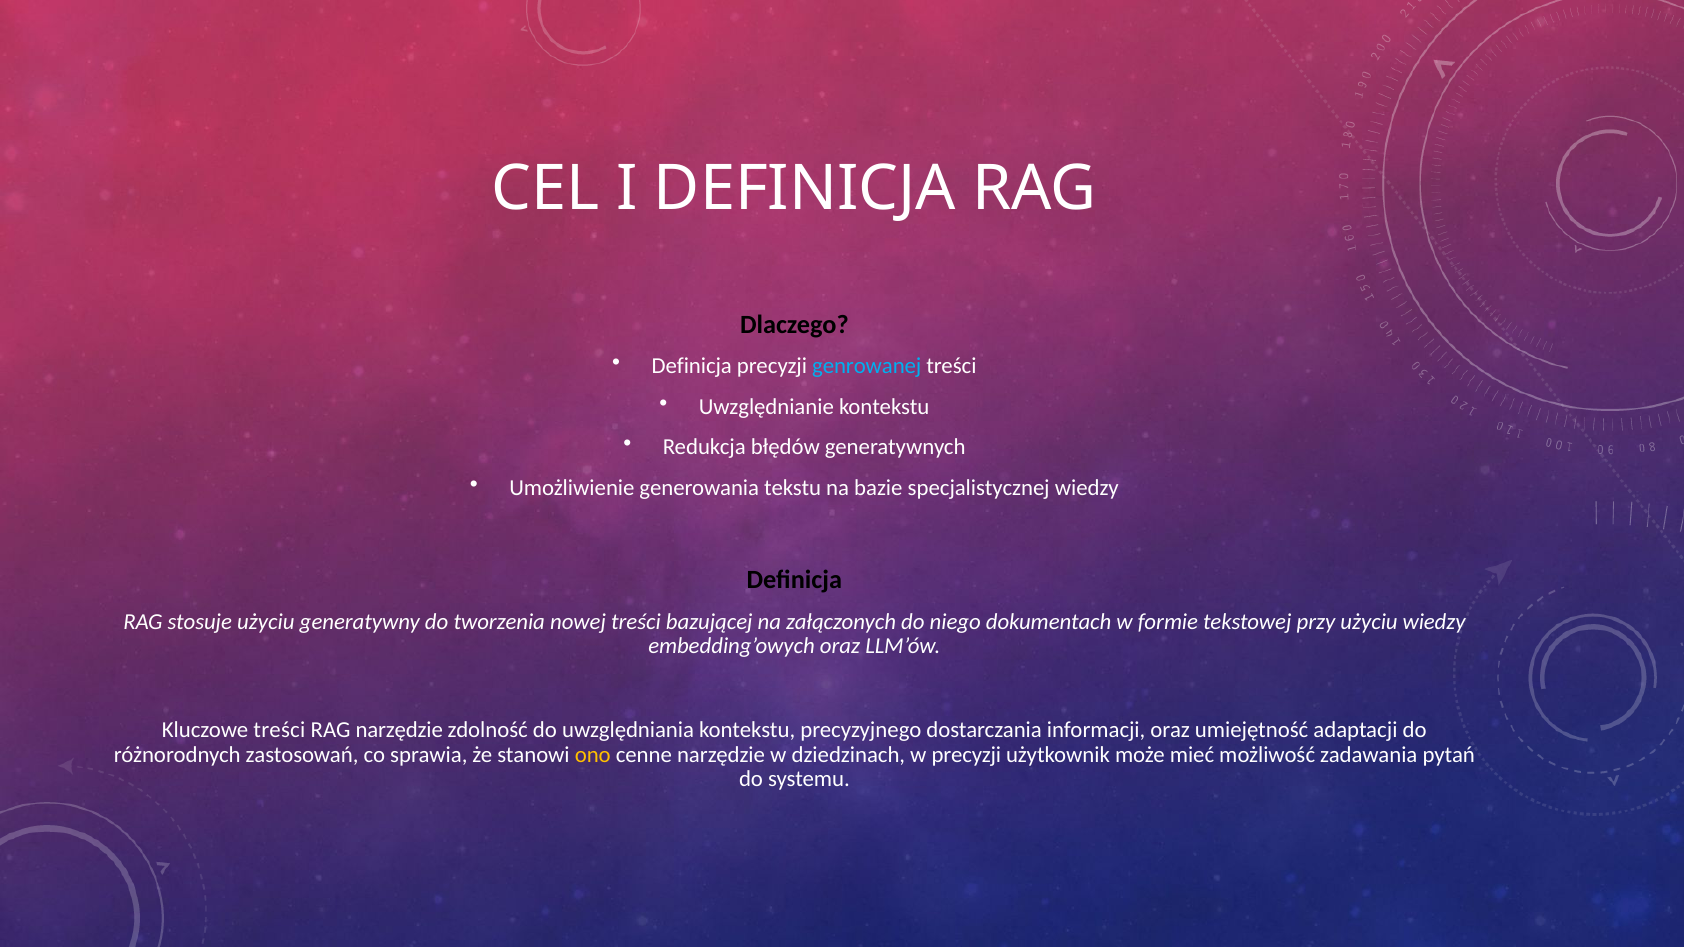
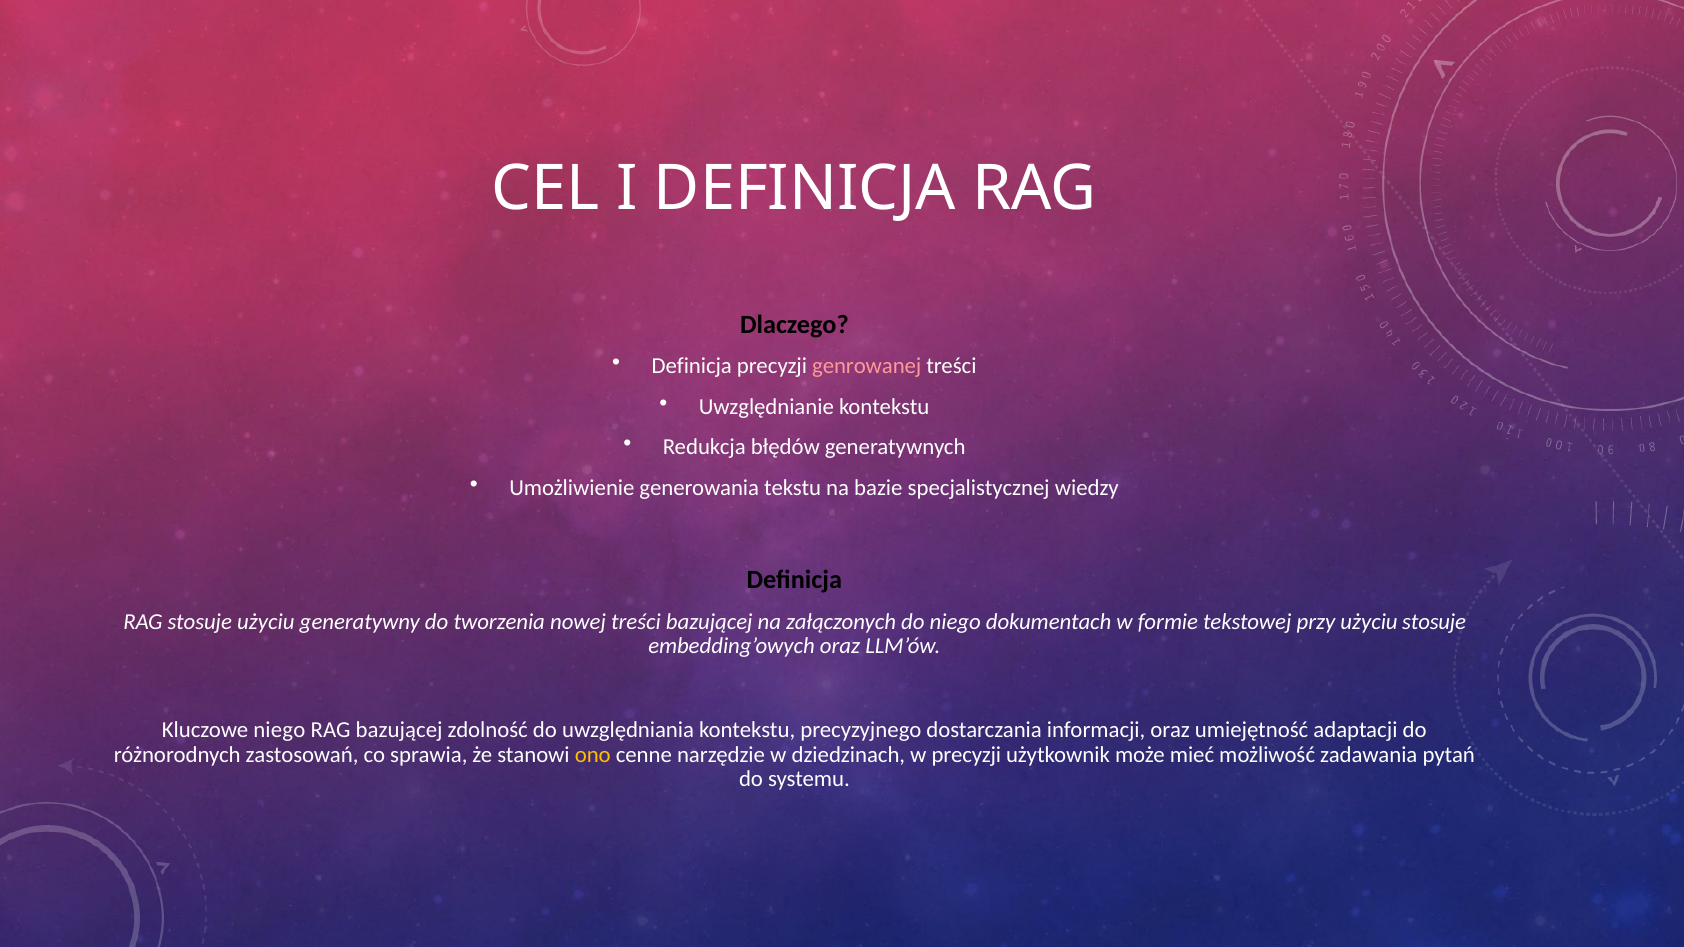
genrowanej colour: light blue -> pink (867, 366)
użyciu wiedzy: wiedzy -> stosuje (1434, 622)
Kluczowe treści: treści -> niego (279, 730)
RAG narzędzie: narzędzie -> bazującej (399, 730)
